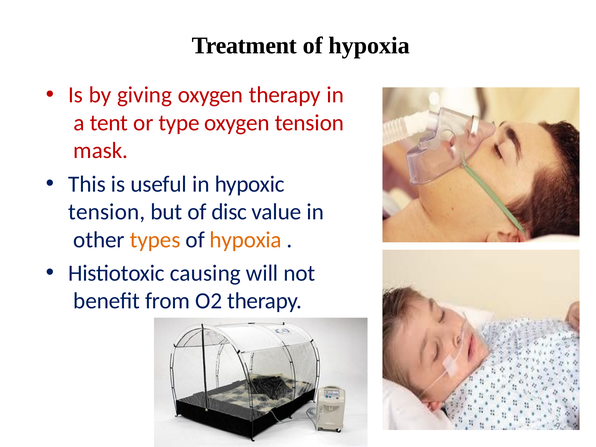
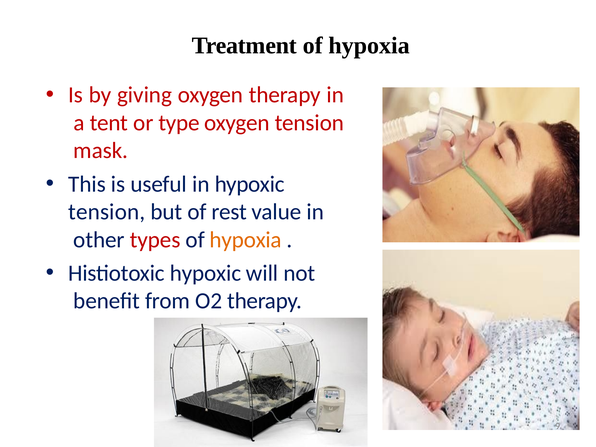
disc: disc -> rest (229, 212)
types colour: orange -> red (155, 240)
Histiotoxic causing: causing -> hypoxic (205, 273)
